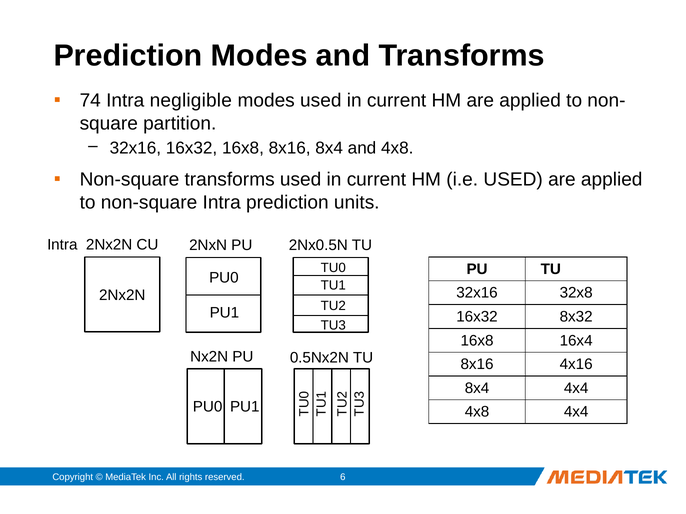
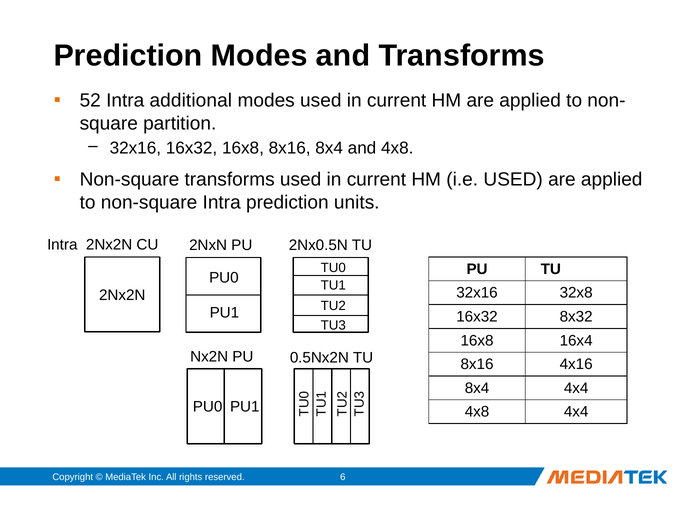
74: 74 -> 52 (90, 101)
negligible: negligible -> additional (191, 101)
